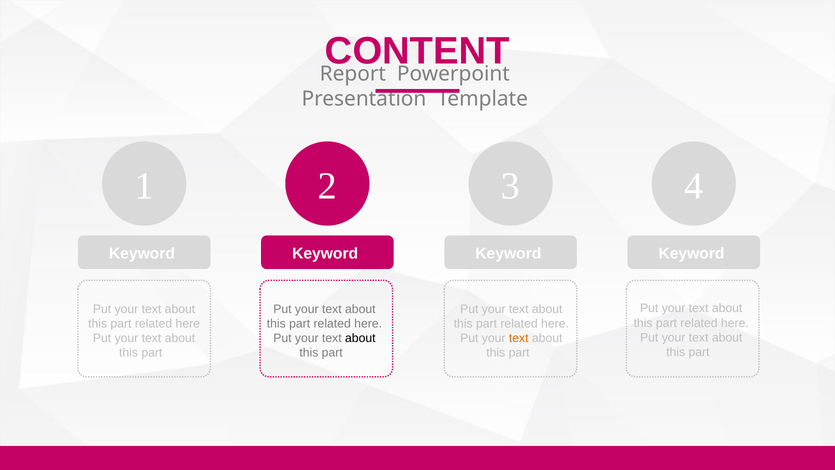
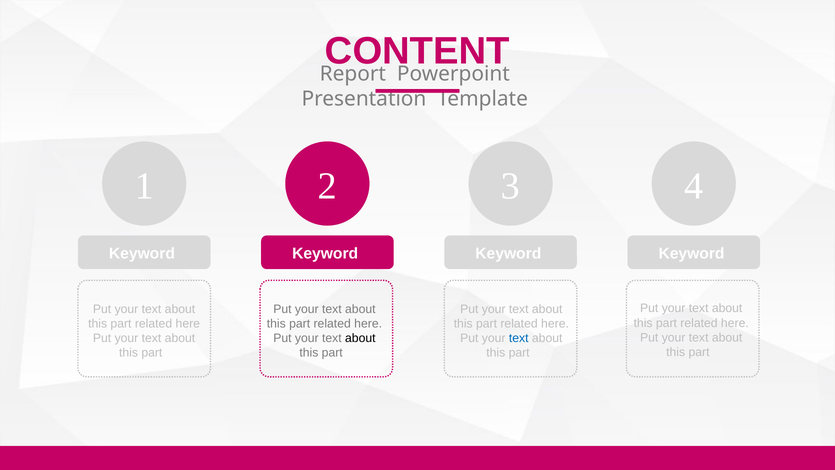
text colour: orange -> blue (519, 338)
